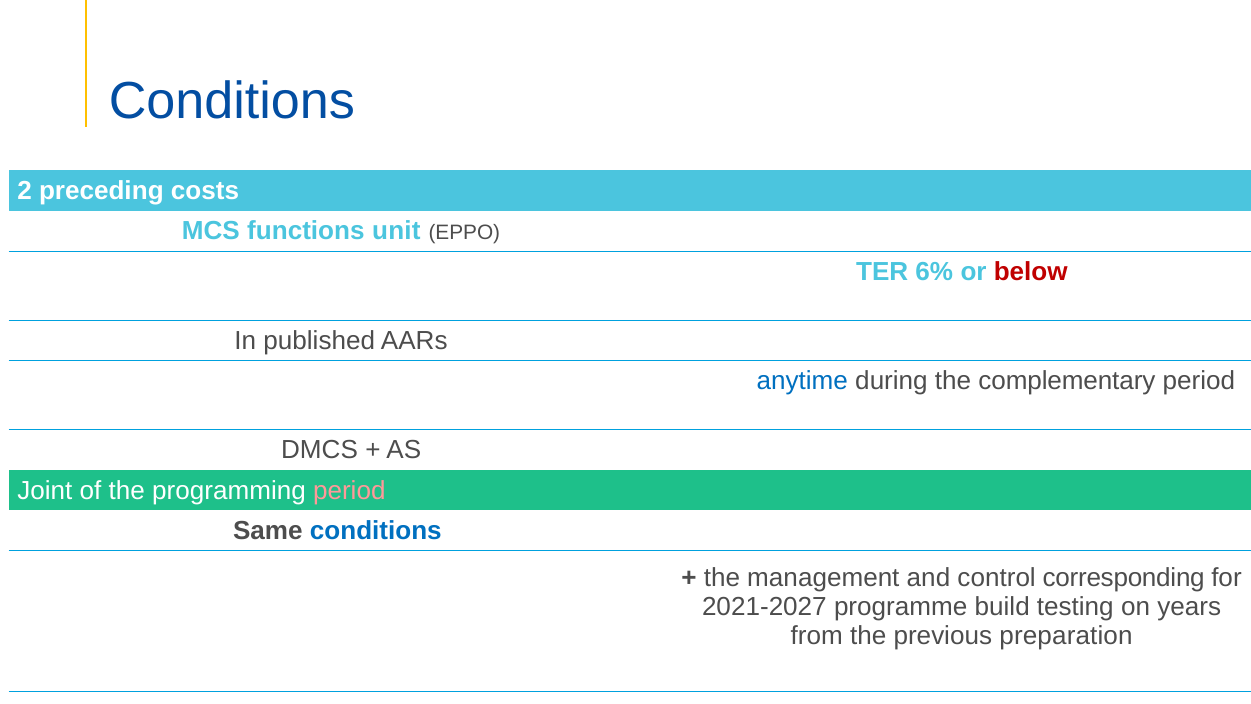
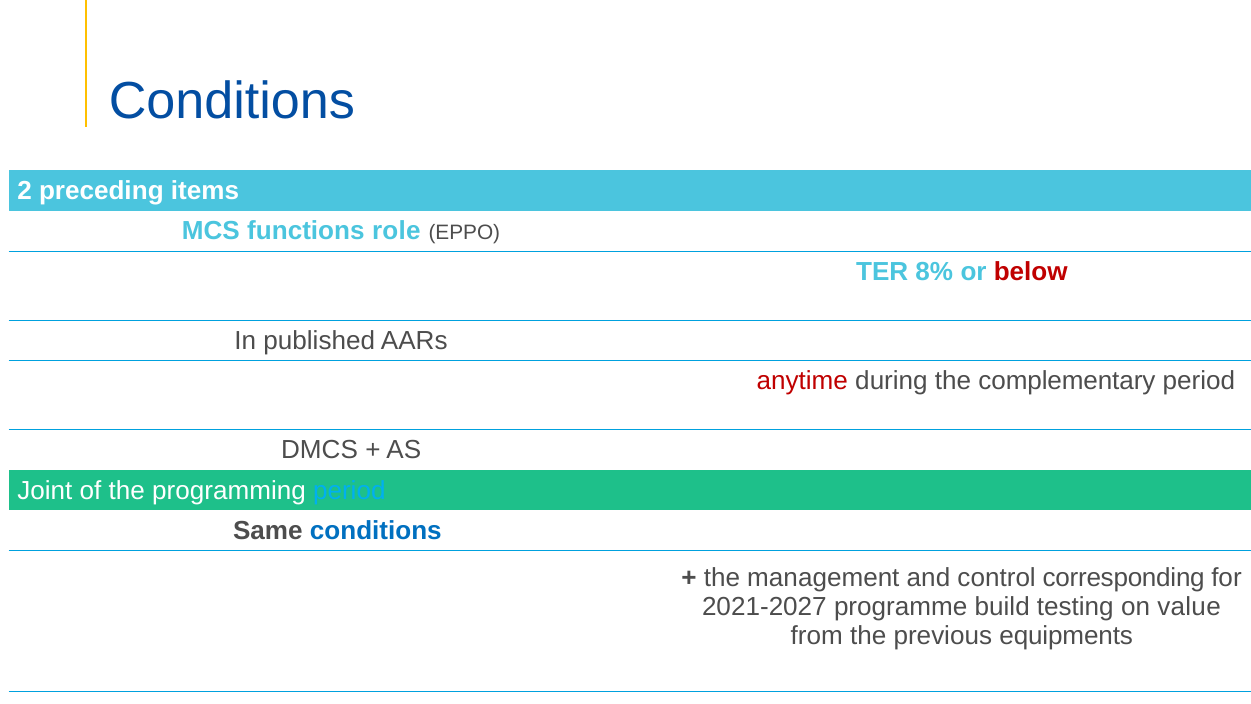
costs: costs -> items (205, 191)
unit: unit -> role (396, 231)
6%: 6% -> 8% (934, 271)
anytime colour: blue -> red (802, 381)
period colour: pink -> light blue (349, 490)
years: years -> value (1189, 606)
preparation: preparation -> equipments (1066, 635)
